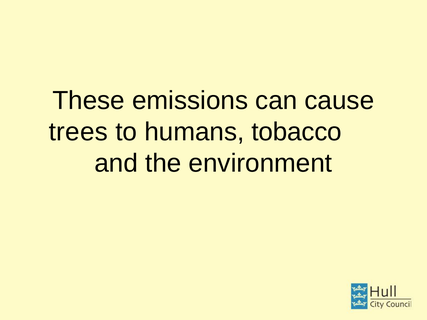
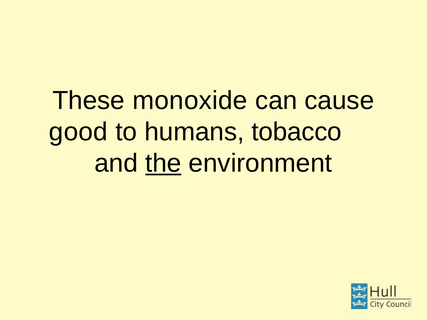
emissions: emissions -> monoxide (190, 101)
trees: trees -> good (78, 132)
the underline: none -> present (163, 163)
